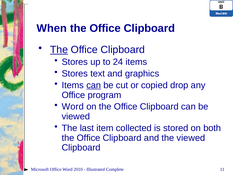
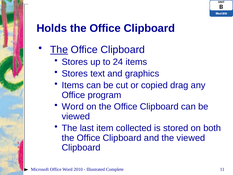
When: When -> Holds (52, 28)
can underline: present -> none (94, 85)
drop: drop -> drag (179, 85)
